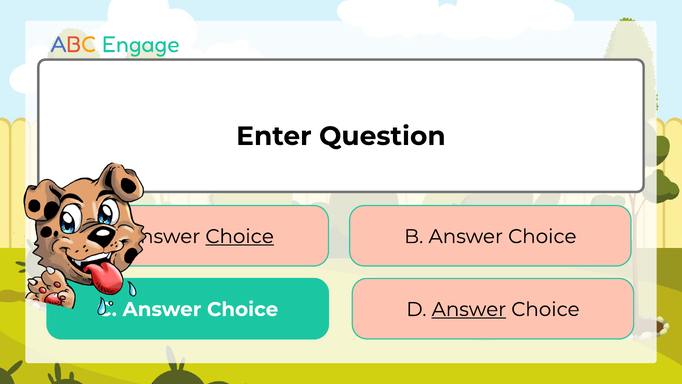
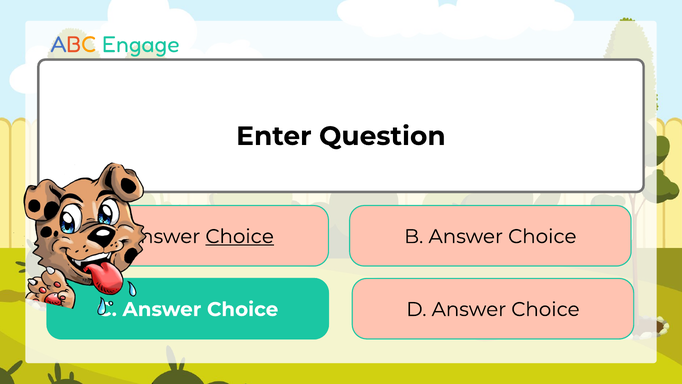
Answer underline: present -> none (469, 309)
